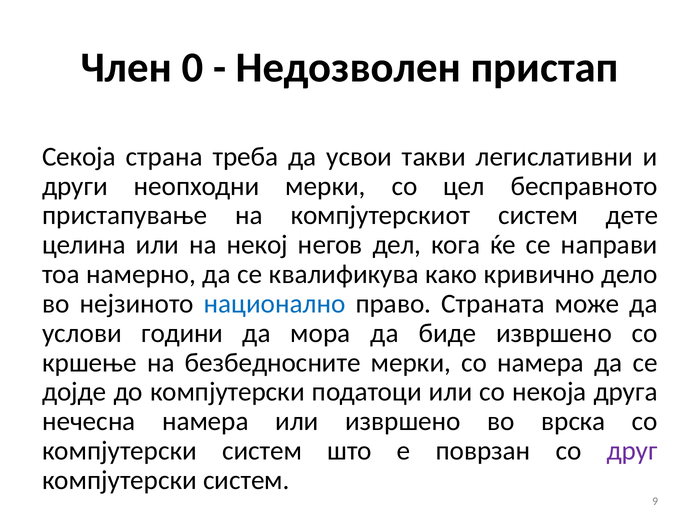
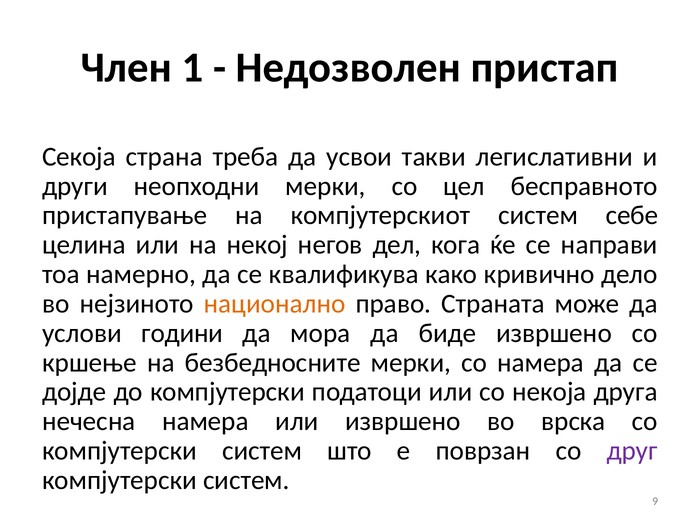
0: 0 -> 1 (193, 68)
дете: дете -> себе (632, 216)
национално colour: blue -> orange (275, 304)
